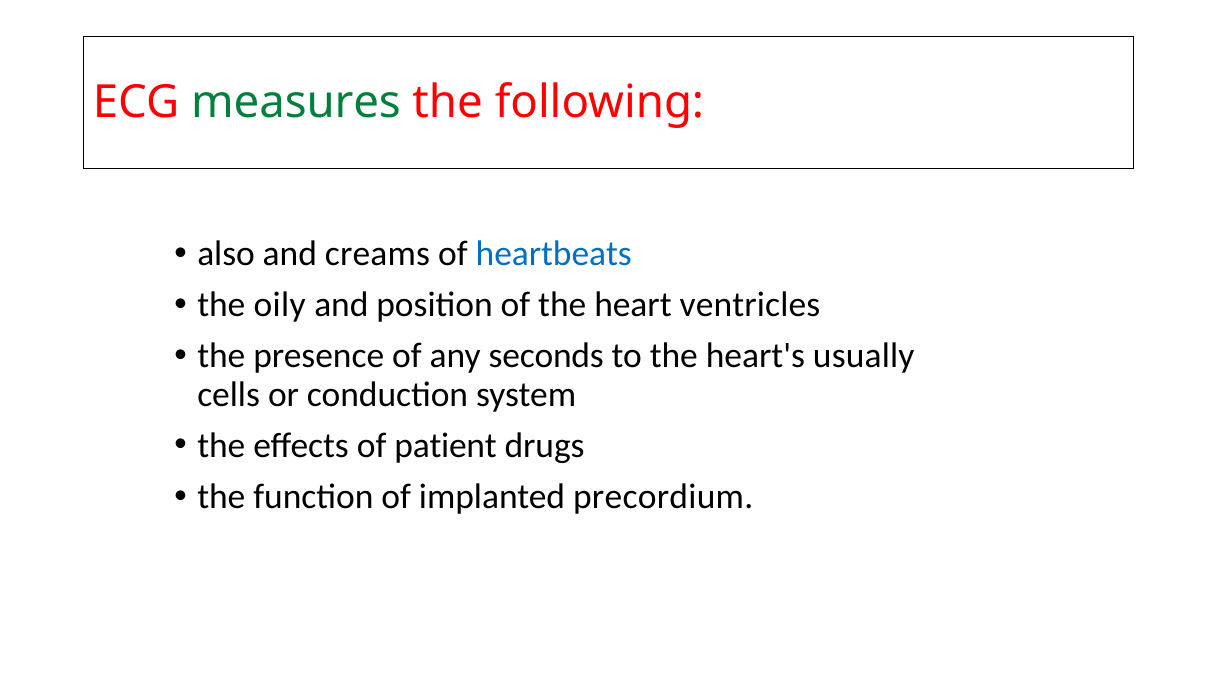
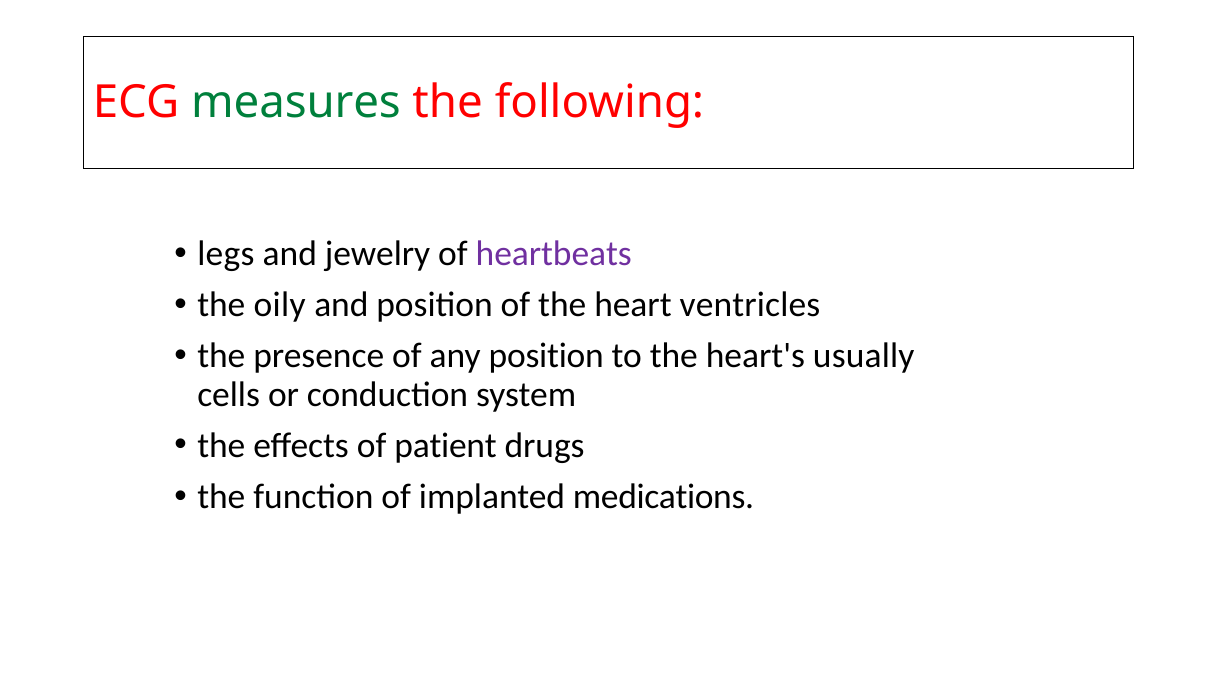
also: also -> legs (226, 254)
creams: creams -> jewelry (378, 254)
heartbeats colour: blue -> purple (554, 254)
any seconds: seconds -> position (546, 356)
precordium: precordium -> medications (663, 496)
